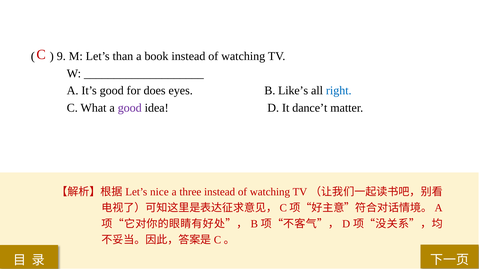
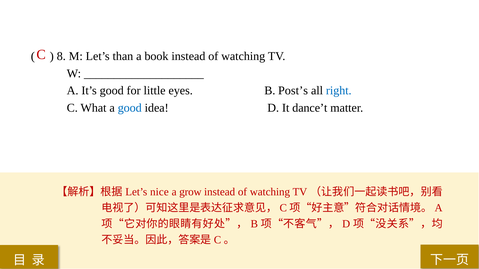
9: 9 -> 8 (61, 56)
does: does -> little (155, 91)
Like’s: Like’s -> Post’s (293, 91)
good colour: purple -> blue (130, 108)
three: three -> grow (190, 192)
